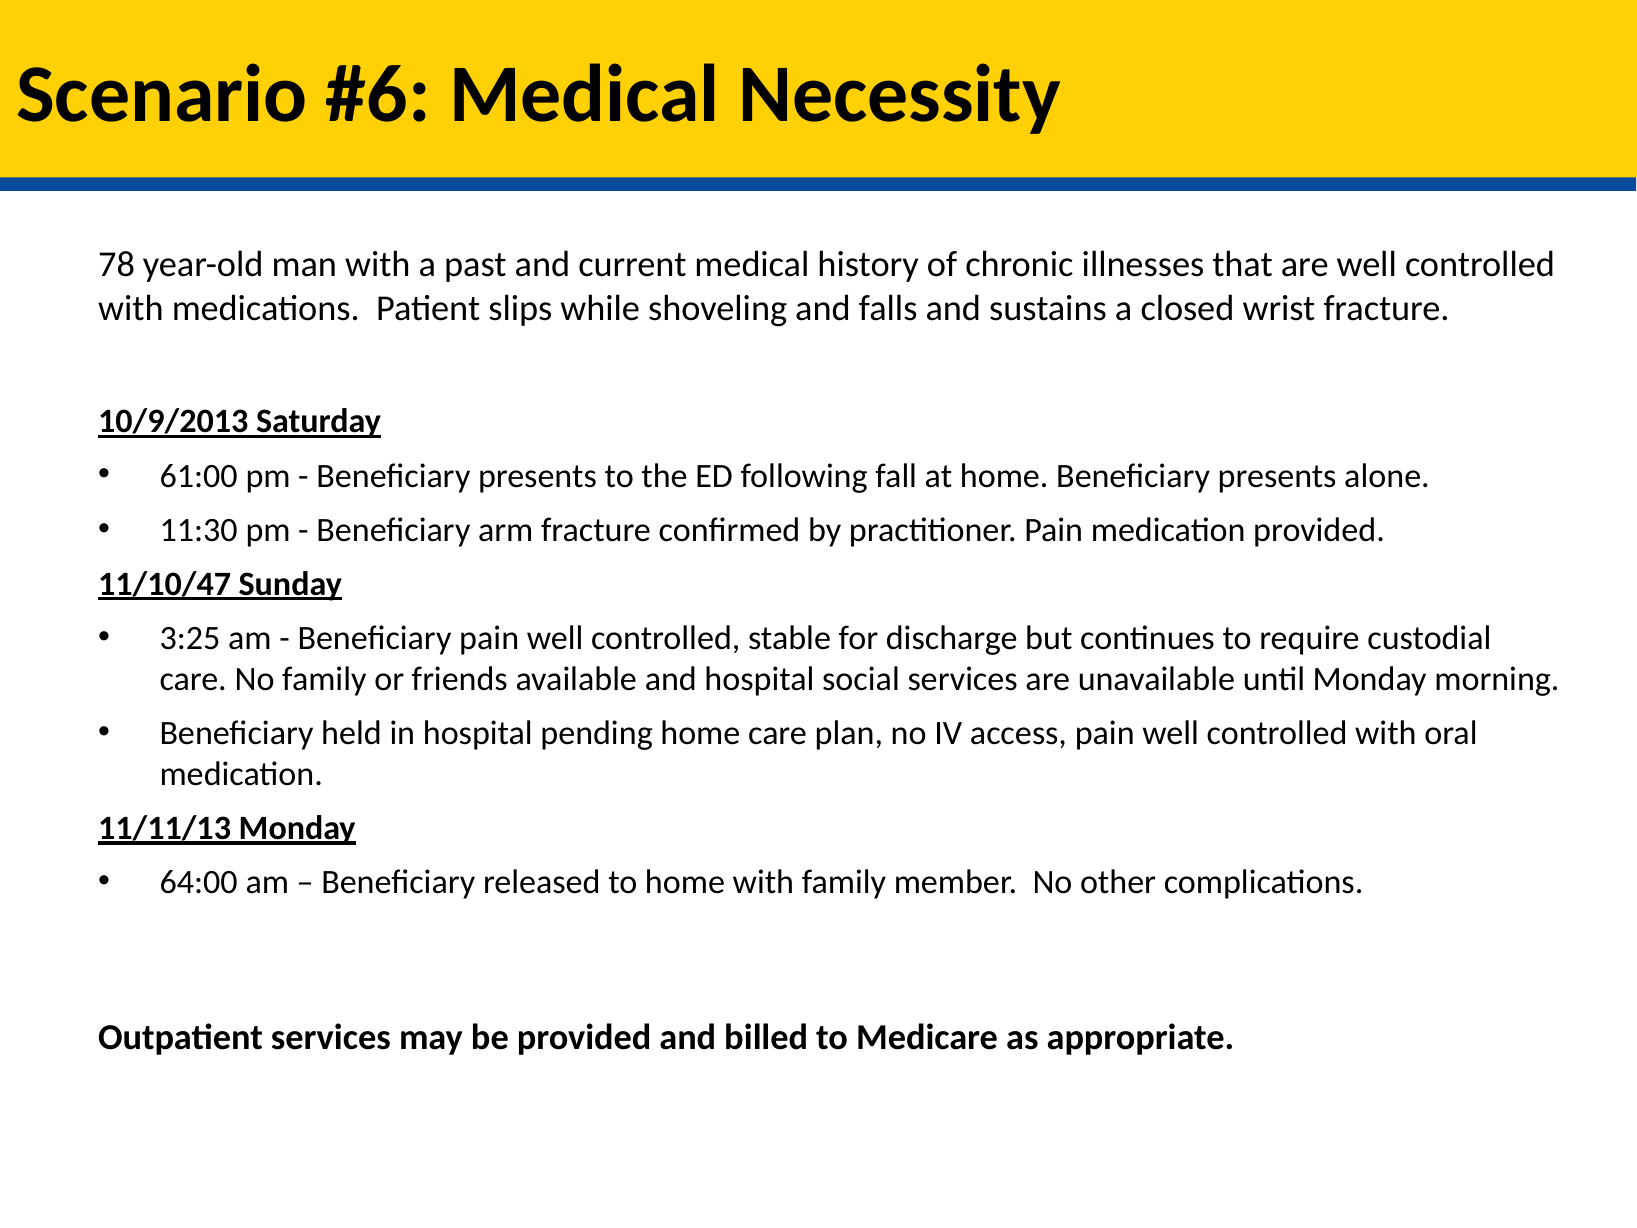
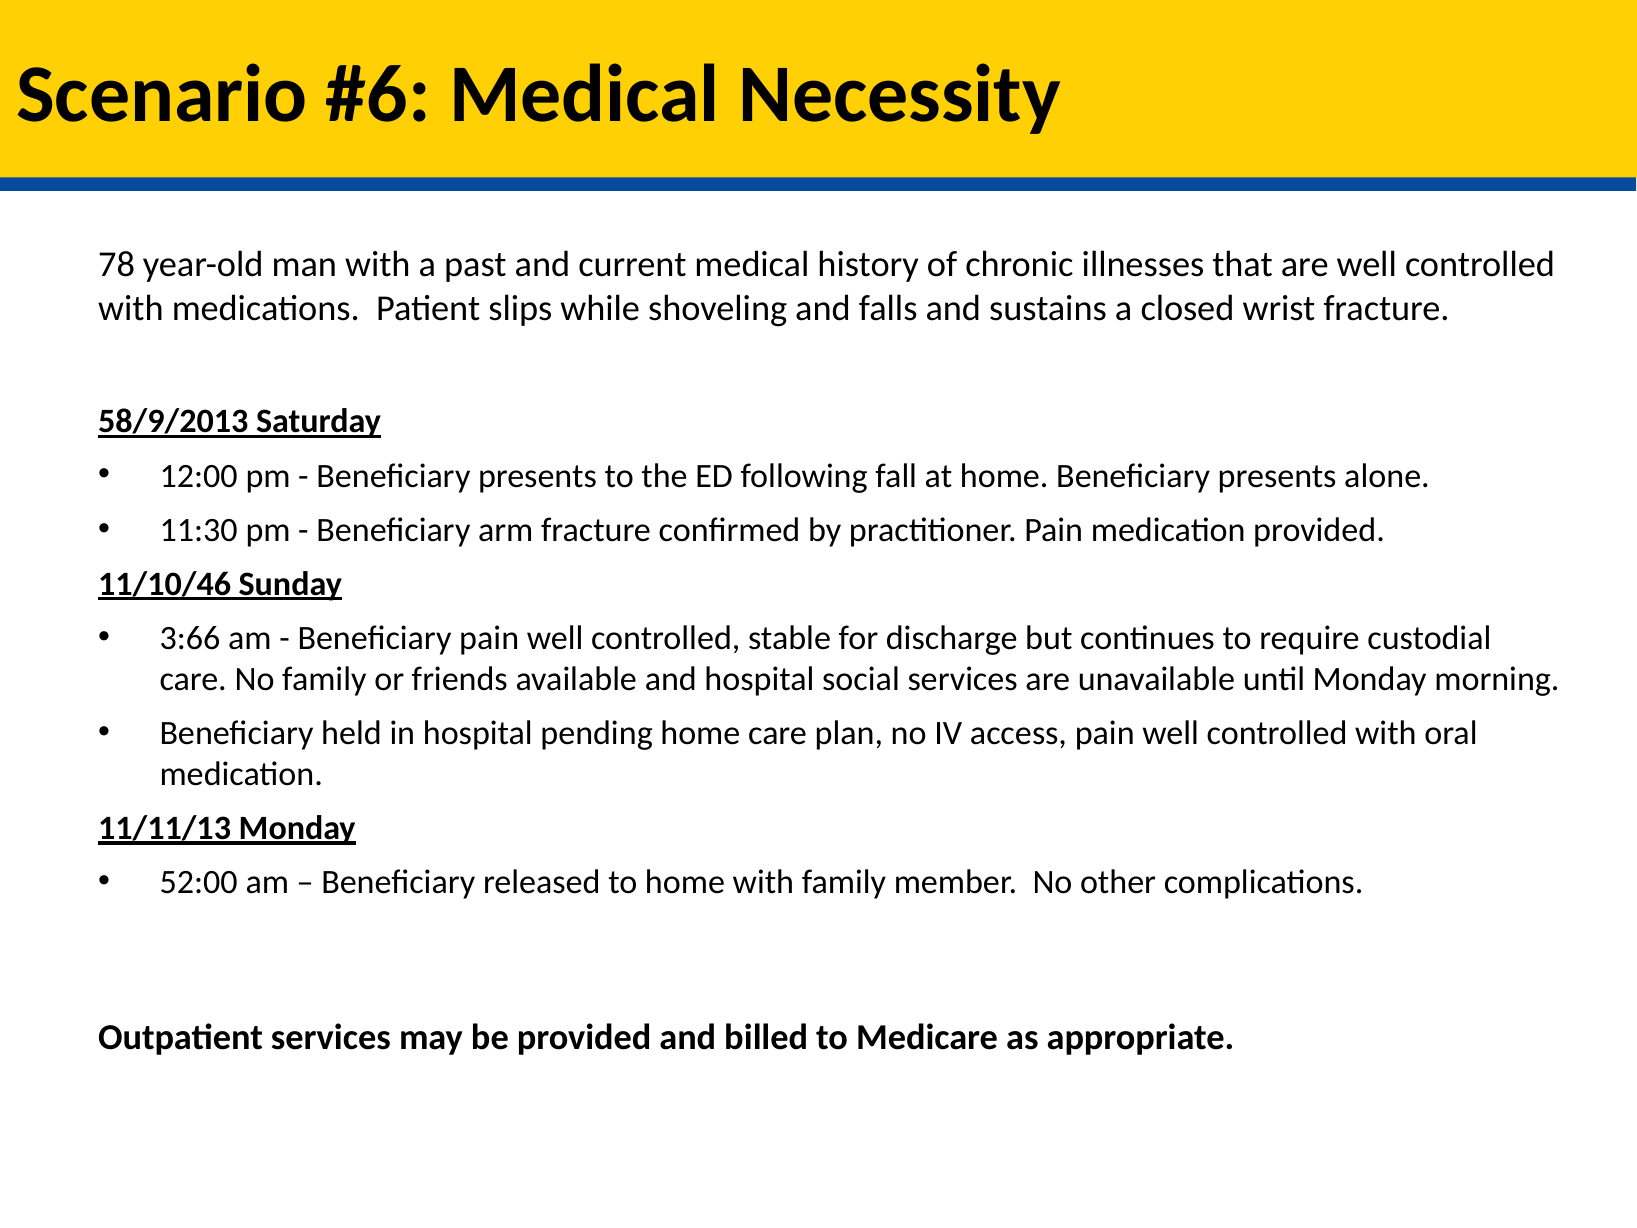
10/9/2013: 10/9/2013 -> 58/9/2013 (173, 422)
61:00: 61:00 -> 12:00 (199, 476)
11/10/47: 11/10/47 -> 11/10/46 (165, 584)
3:25: 3:25 -> 3:66 (190, 638)
64:00: 64:00 -> 52:00 (199, 882)
